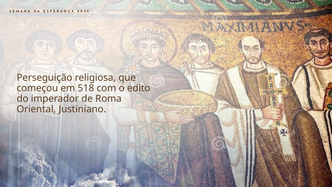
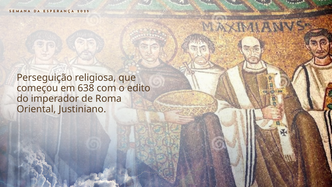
518: 518 -> 638 (86, 88)
